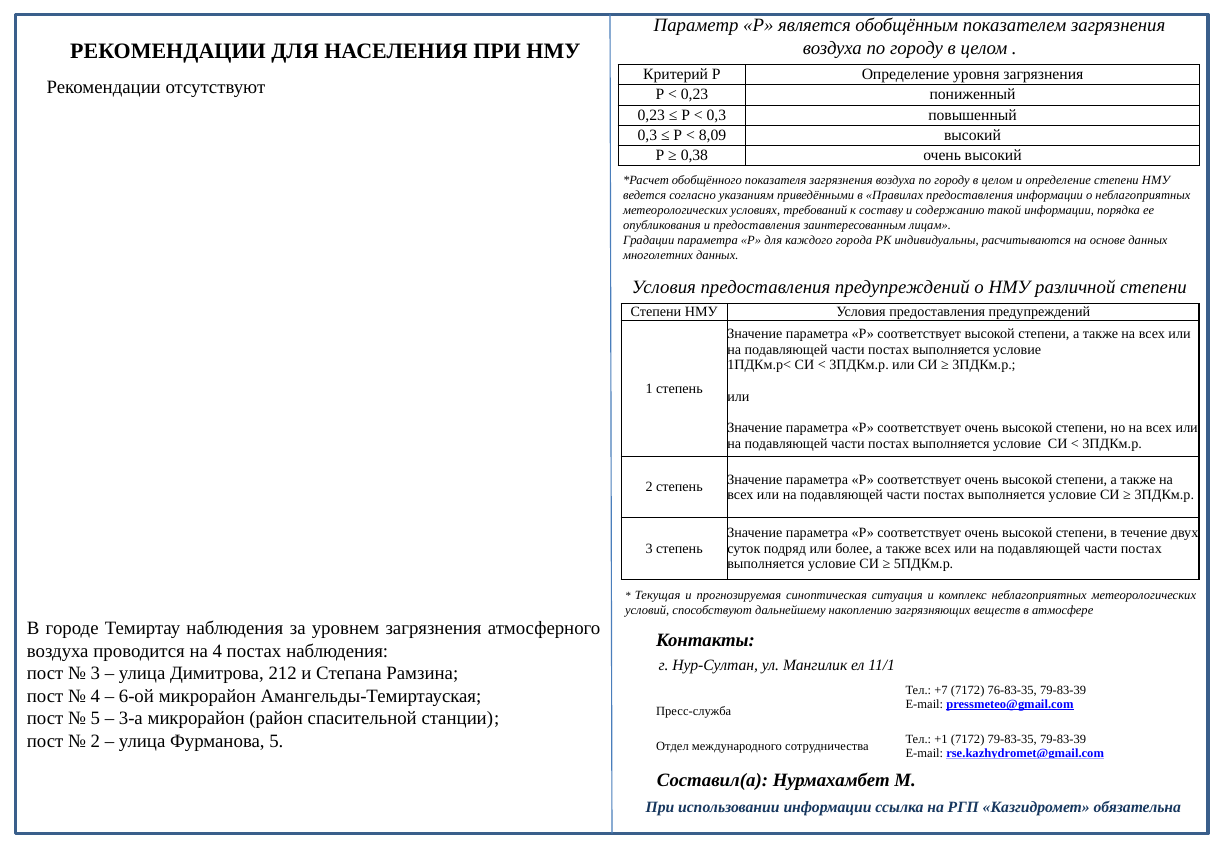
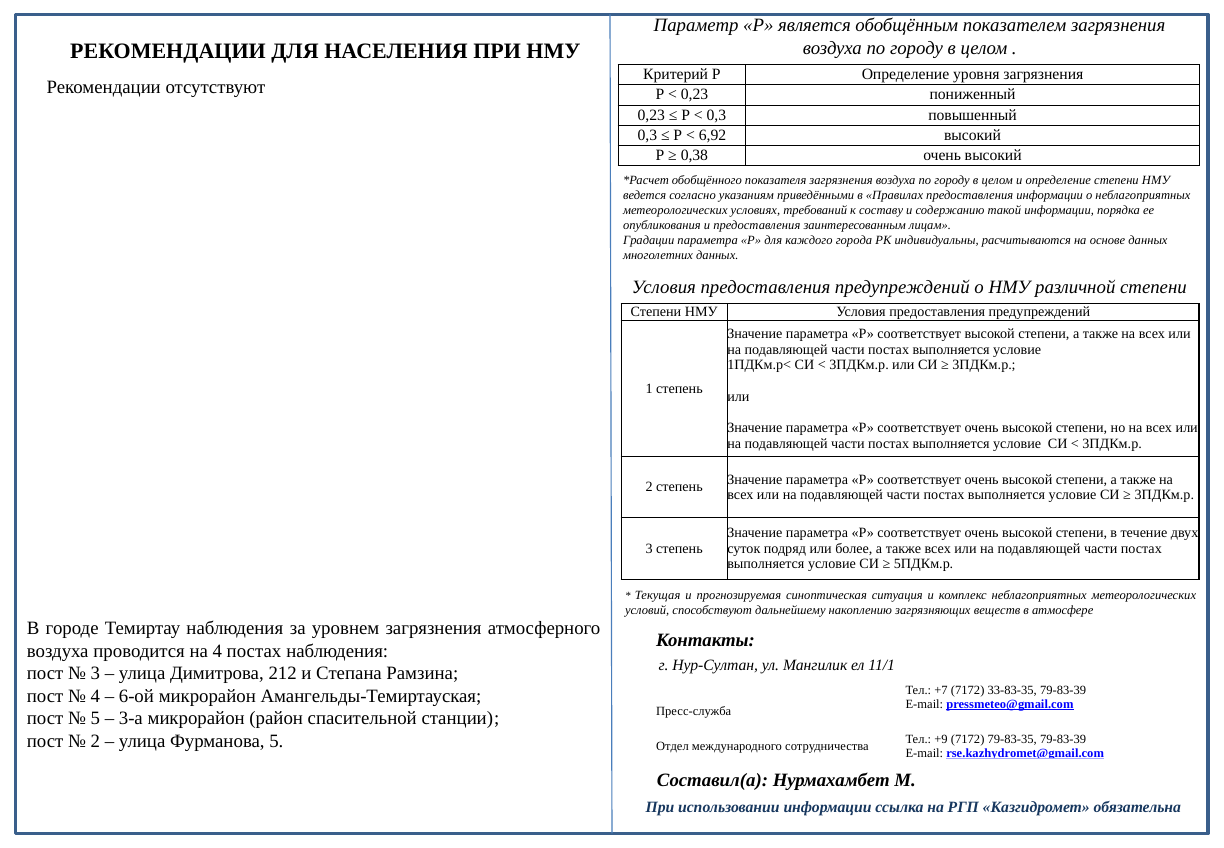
8,09: 8,09 -> 6,92 (713, 135)
76-83-35: 76-83-35 -> 33-83-35 (1012, 690)
+1: +1 -> +9 (941, 739)
